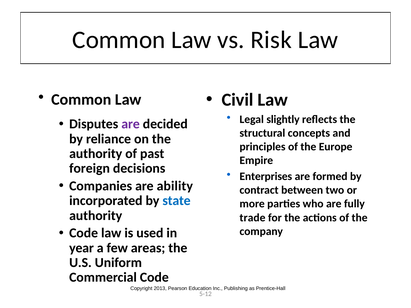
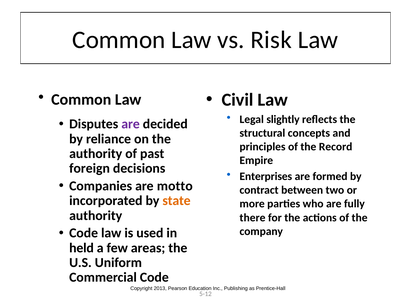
Europe: Europe -> Record (336, 147)
ability: ability -> motto (175, 186)
state colour: blue -> orange (177, 201)
trade: trade -> there (253, 218)
year: year -> held (81, 248)
